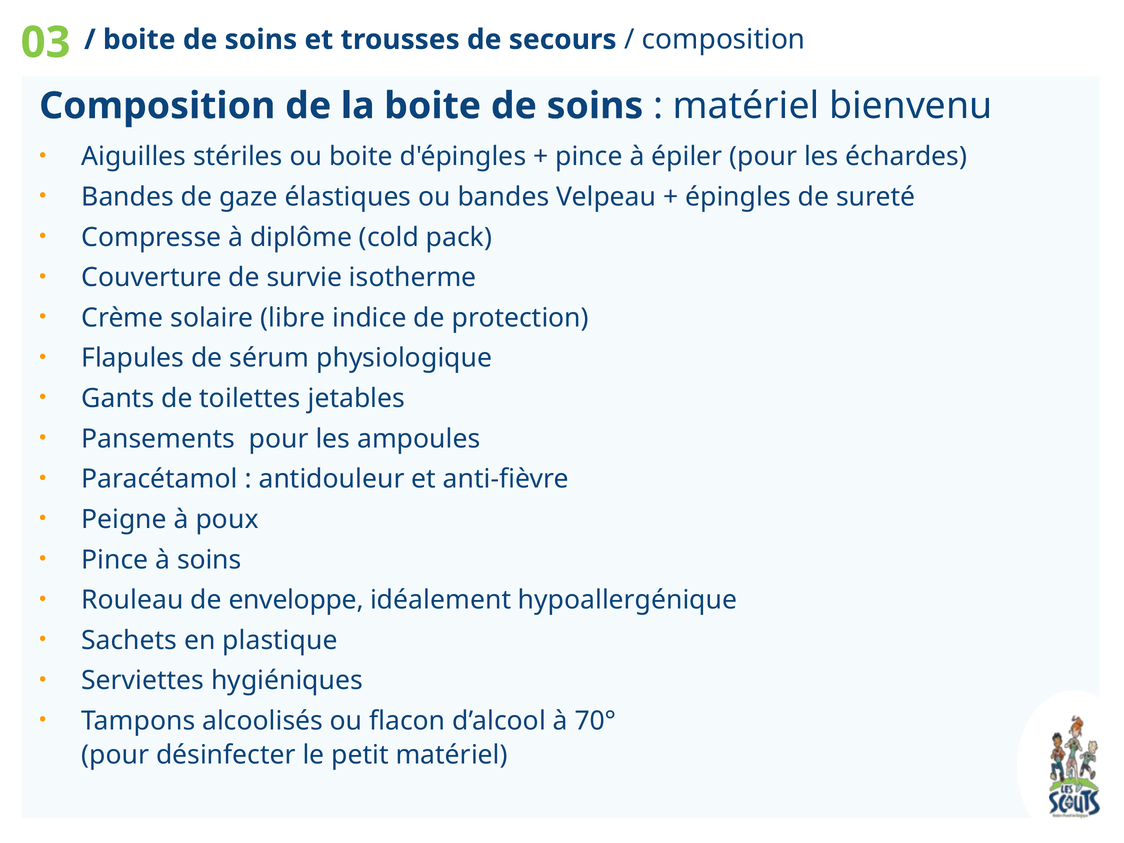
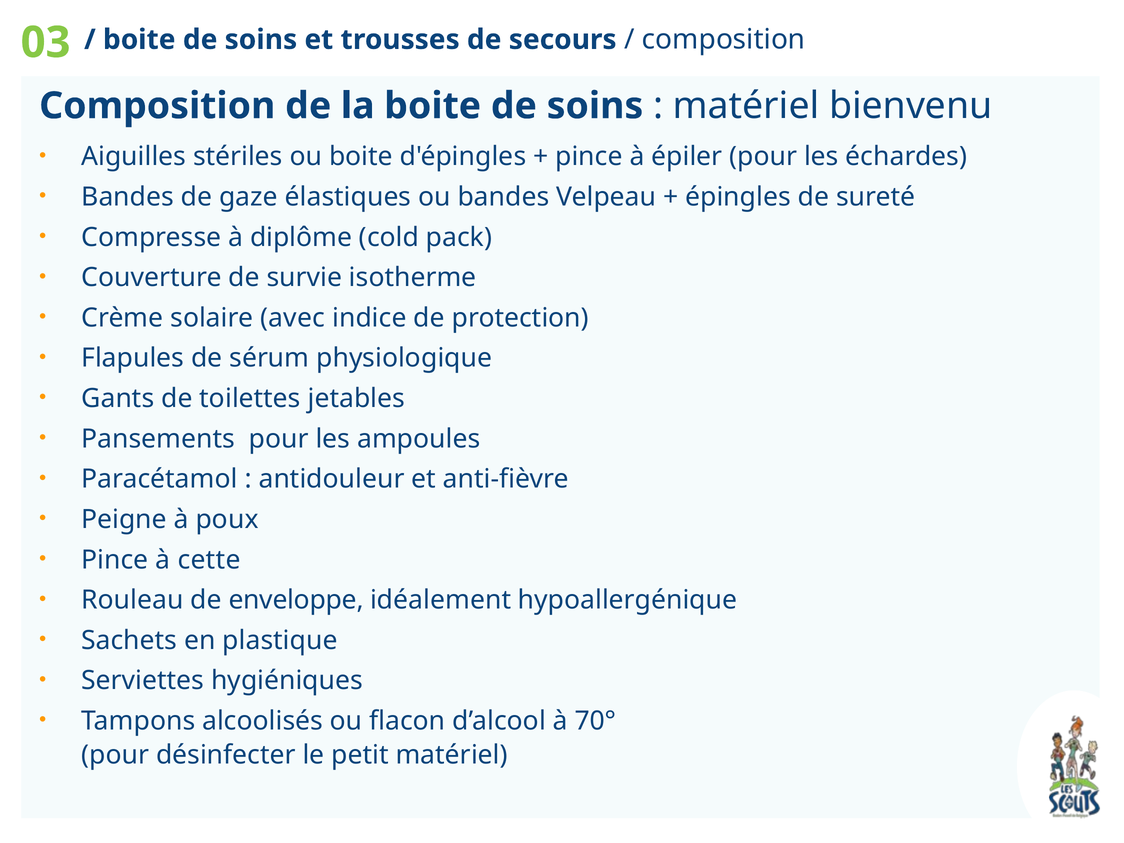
libre: libre -> avec (293, 318)
à soins: soins -> cette (209, 560)
